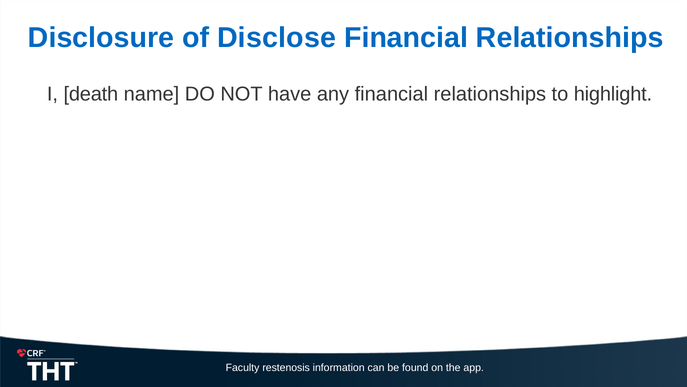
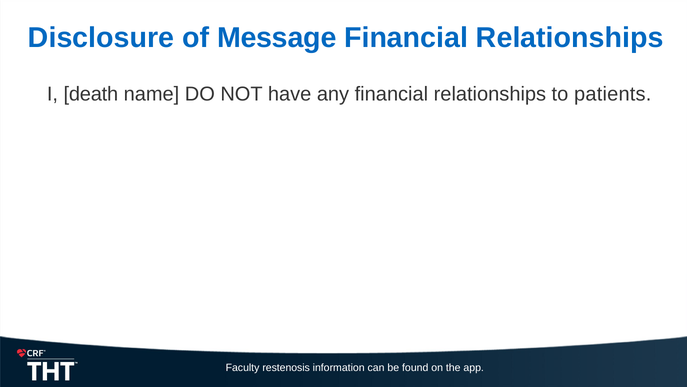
Disclose: Disclose -> Message (277, 38)
highlight: highlight -> patients (613, 94)
